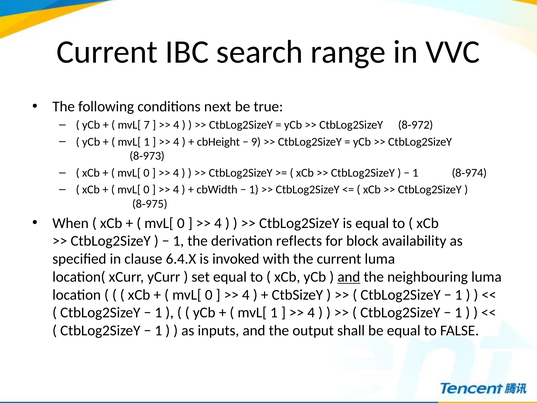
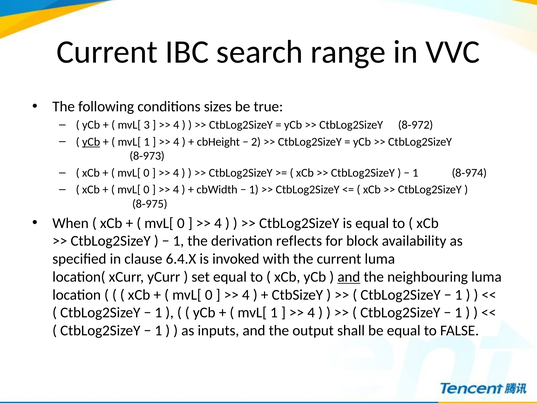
next: next -> sizes (218, 107)
7: 7 -> 3 (147, 125)
yCb underline: none -> present (91, 142)
9: 9 -> 2 (256, 142)
